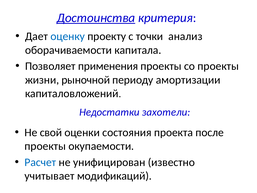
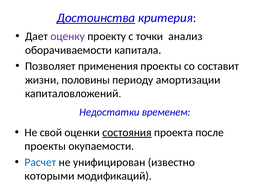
оценку colour: blue -> purple (68, 36)
со проекты: проекты -> составит (218, 66)
рыночной: рыночной -> половины (86, 80)
захотели: захотели -> временем (166, 112)
состояния underline: none -> present (127, 132)
учитывает: учитывает -> которыми (49, 176)
